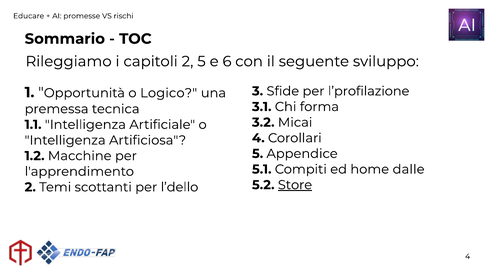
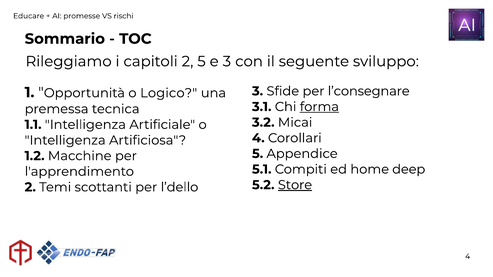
e 6: 6 -> 3 (227, 61)
l’profilazione: l’profilazione -> l’consegnare (369, 91)
forma underline: none -> present (319, 107)
dalle: dalle -> deep (409, 169)
